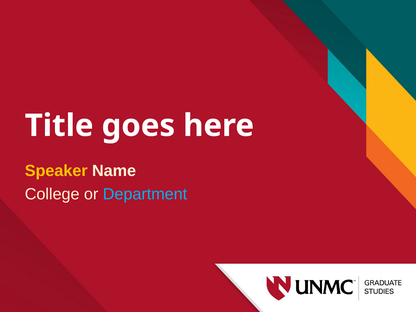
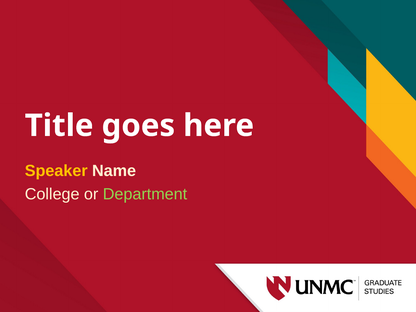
Department colour: light blue -> light green (145, 194)
